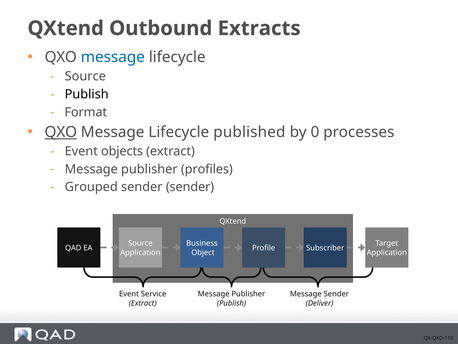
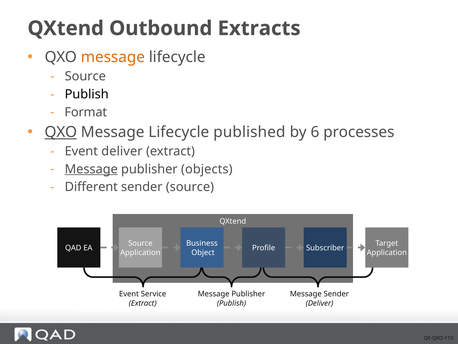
message colour: blue -> orange (113, 57)
0: 0 -> 6 (315, 132)
Event objects: objects -> deliver (122, 151)
Message underline: none -> present (91, 169)
profiles: profiles -> objects (207, 169)
Grouped: Grouped -> Different (91, 187)
sender sender: sender -> source (190, 187)
